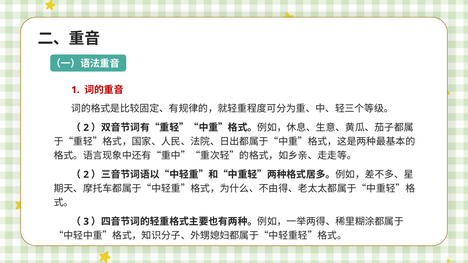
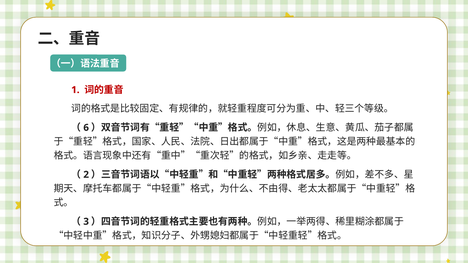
2: 2 -> 6 (86, 128)
